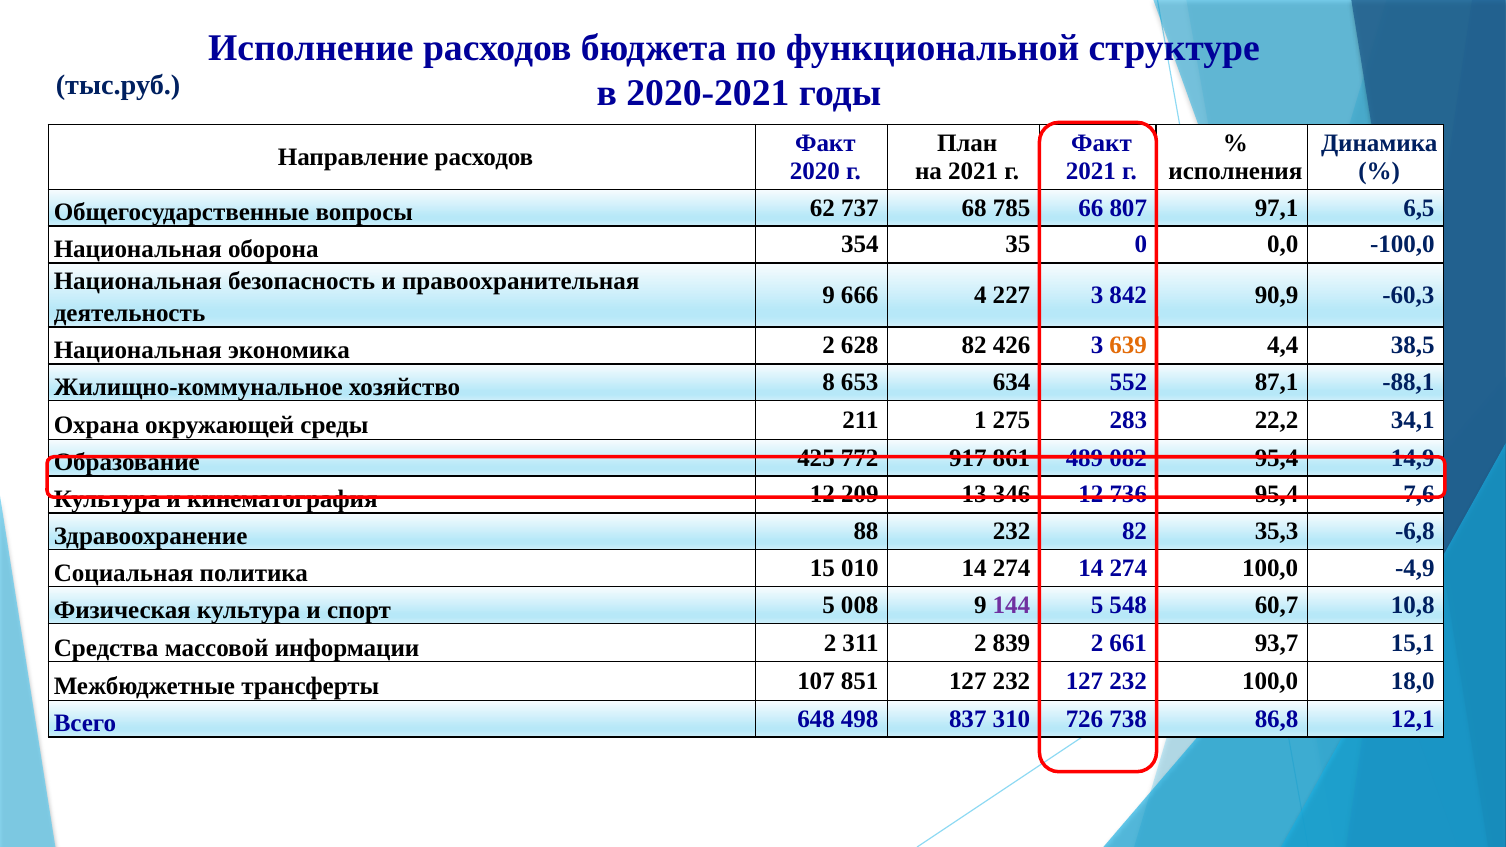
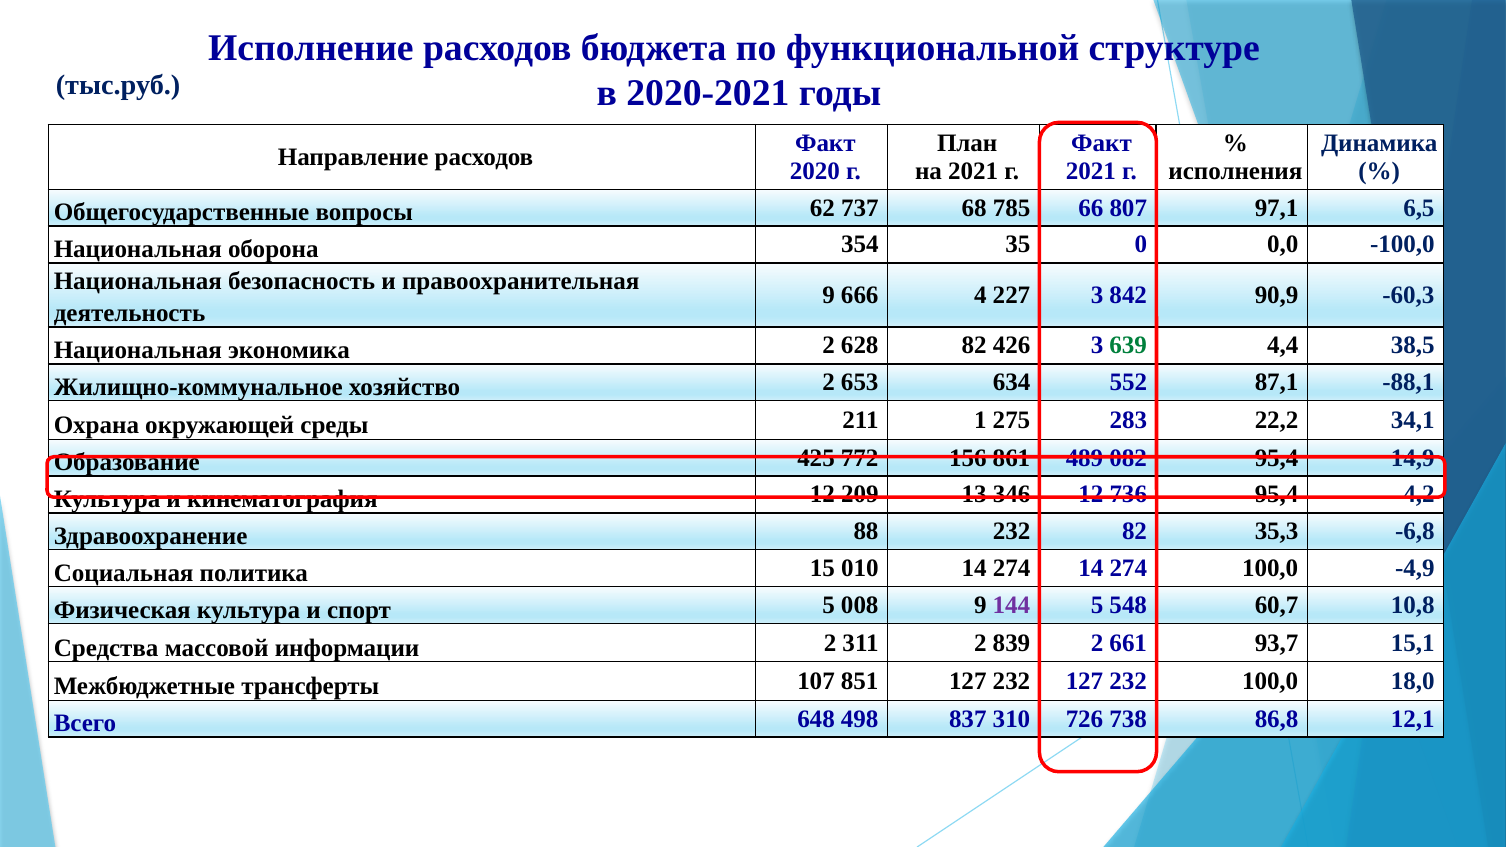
639 colour: orange -> green (1128, 346)
хозяйство 8: 8 -> 2 (829, 383)
917: 917 -> 156 (968, 458)
7,6: 7,6 -> 4,2 (1419, 495)
